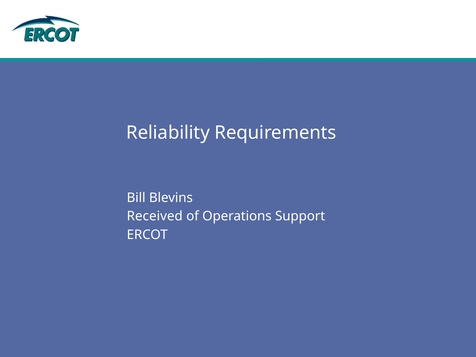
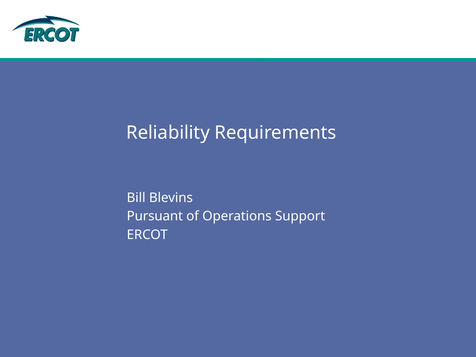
Received: Received -> Pursuant (155, 216)
